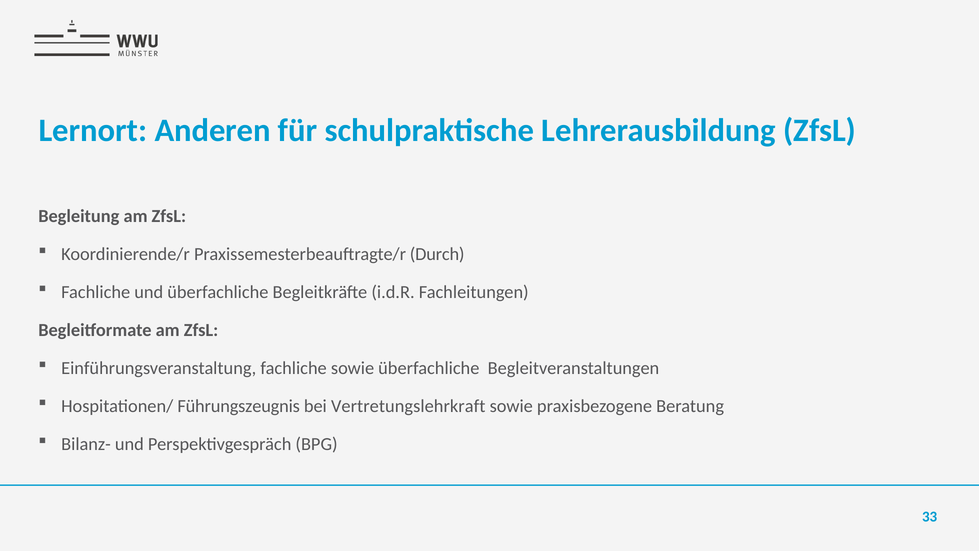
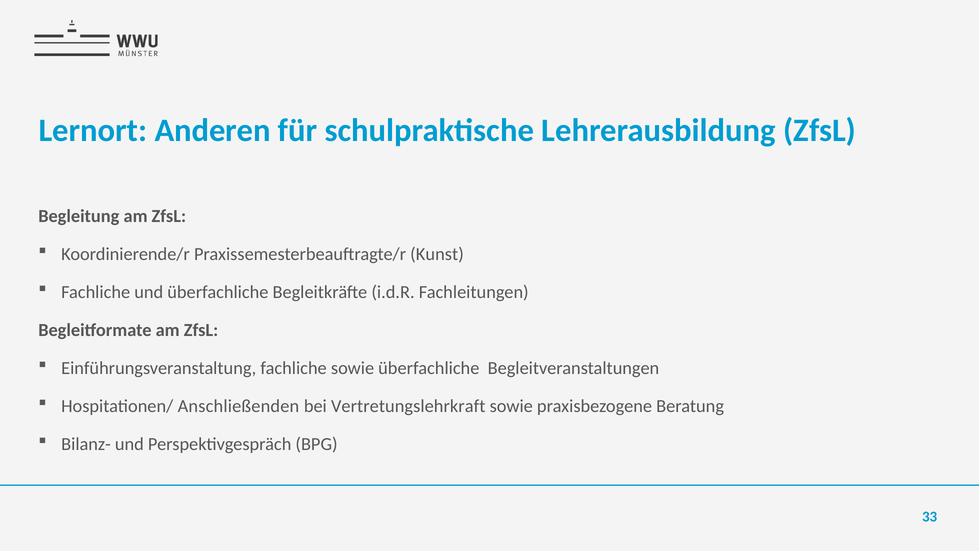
Durch: Durch -> Kunst (437, 254)
Führungszeugnis: Führungszeugnis -> Anschließenden (238, 406)
